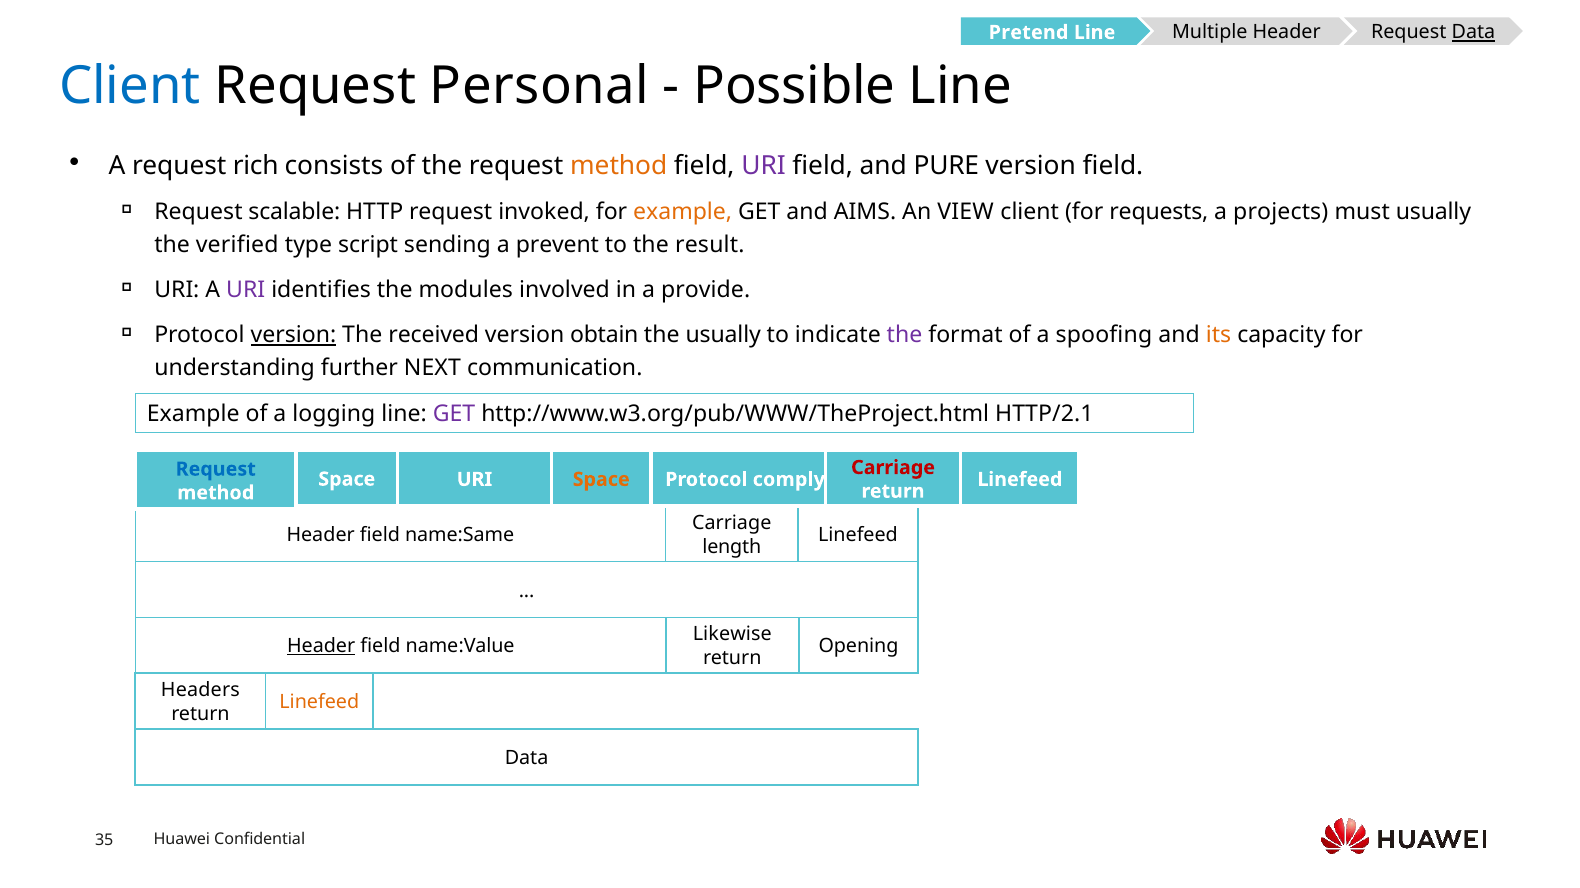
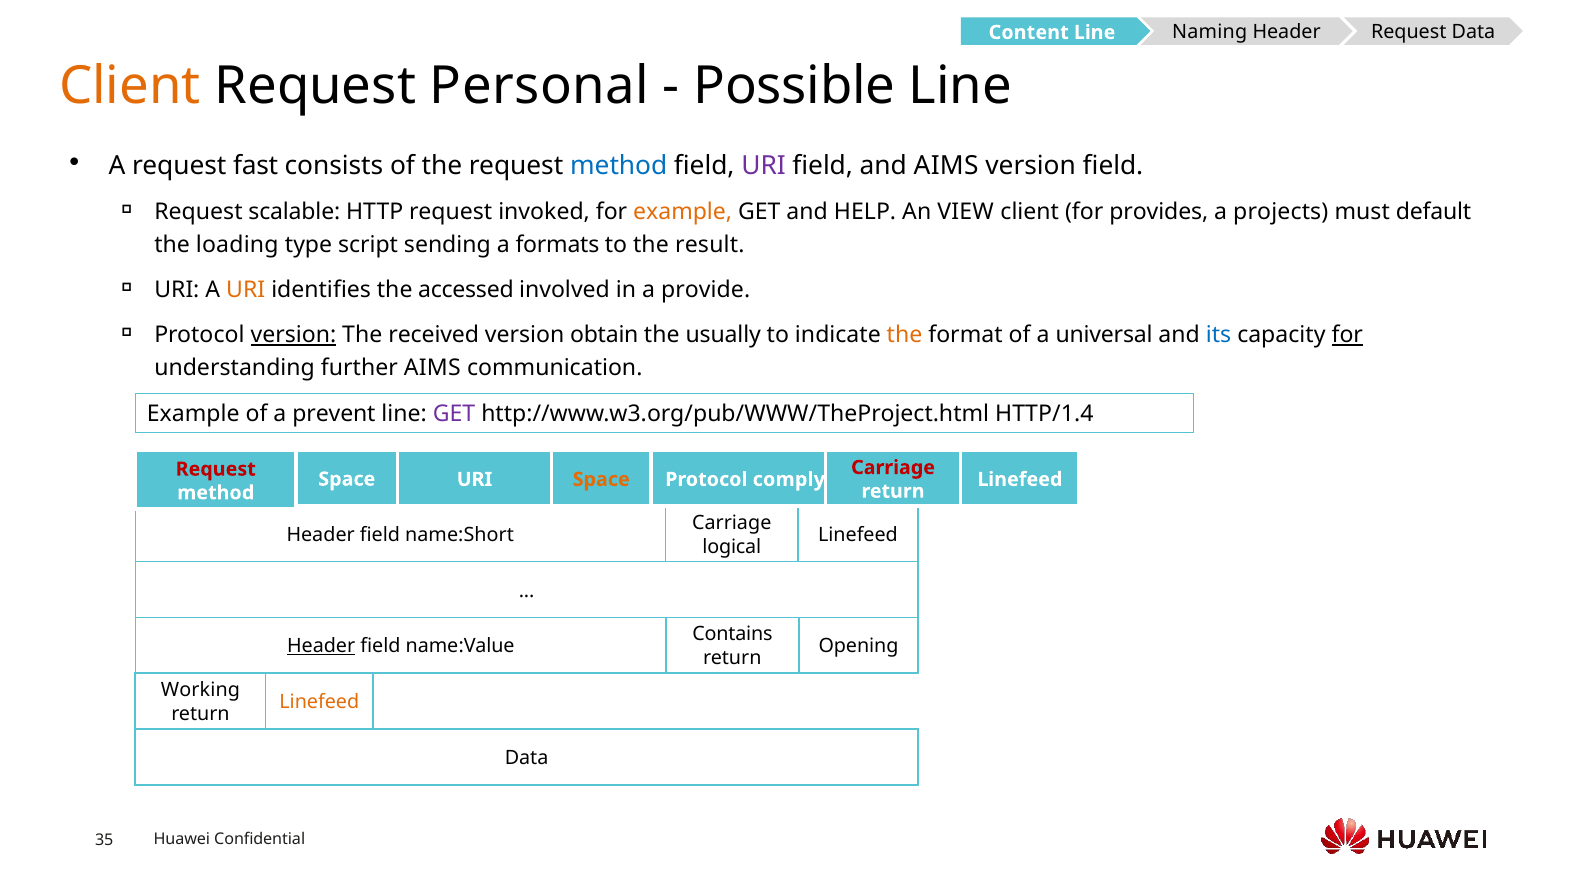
Pretend: Pretend -> Content (1029, 32)
Multiple: Multiple -> Naming (1210, 32)
Data underline: present -> none (1473, 32)
Client colour: blue -> orange (130, 86)
rich: rich -> fast (256, 166)
method colour: orange -> blue (619, 166)
and PURE: PURE -> AIMS (946, 166)
AIMS: AIMS -> HELP (865, 212)
requests: requests -> provides (1159, 212)
must usually: usually -> default (1433, 212)
verified: verified -> loading (237, 245)
prevent: prevent -> formats (557, 245)
URI colour: purple -> orange (246, 290)
modules: modules -> accessed (466, 290)
the colour: purple -> orange (905, 335)
spoofing: spoofing -> universal (1104, 335)
its colour: orange -> blue (1219, 335)
for underline: none -> present (1347, 335)
further NEXT: NEXT -> AIMS (432, 369)
logging: logging -> prevent (334, 415)
HTTP/2.1: HTTP/2.1 -> HTTP/1.4 (1044, 415)
Request colour: blue -> red (216, 469)
name:Same: name:Same -> name:Short (460, 535)
length: length -> logical (732, 547)
Likewise: Likewise -> Contains (732, 635)
Headers: Headers -> Working (200, 691)
